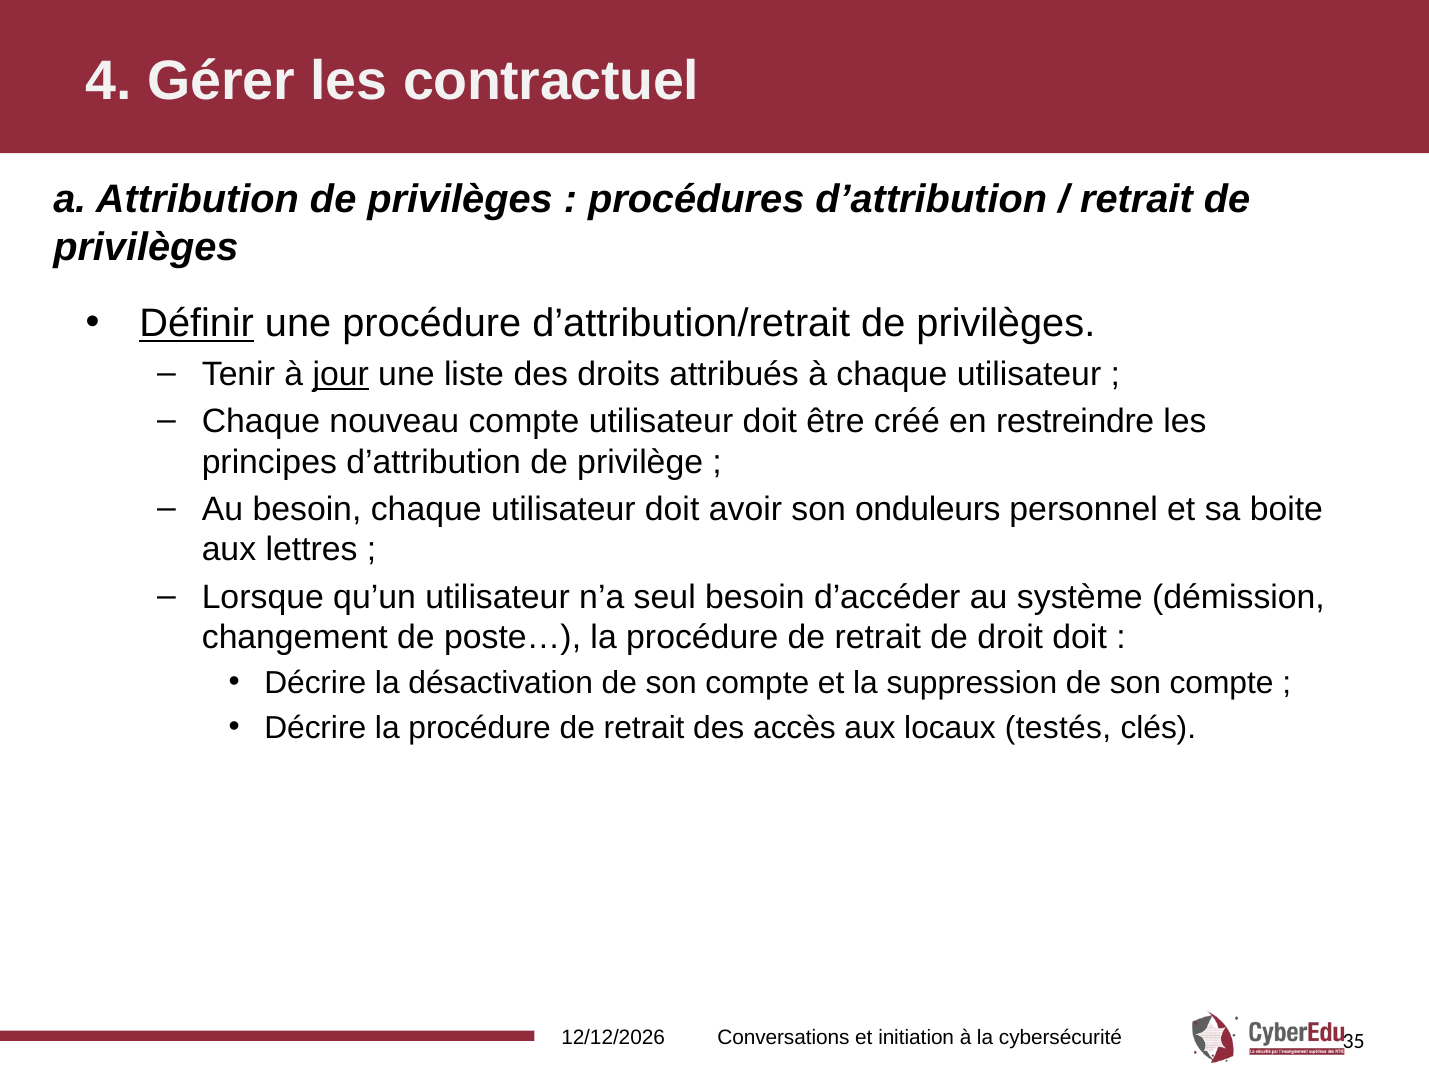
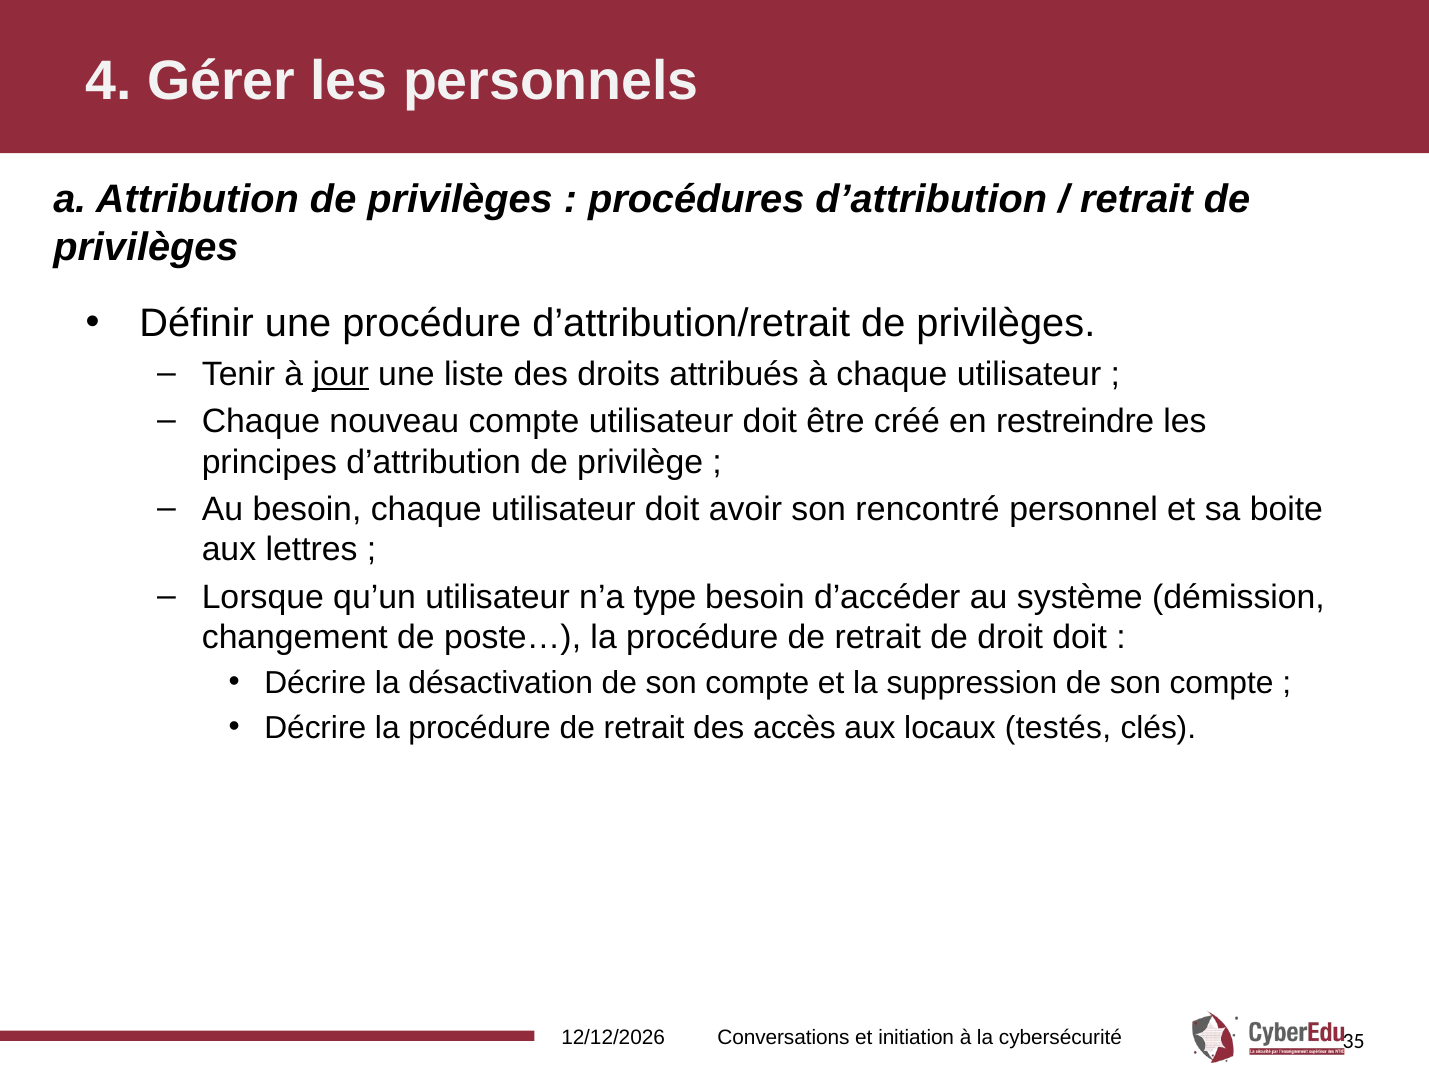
contractuel: contractuel -> personnels (551, 81)
Définir underline: present -> none (197, 324)
onduleurs: onduleurs -> rencontré (928, 509)
seul: seul -> type (665, 597)
